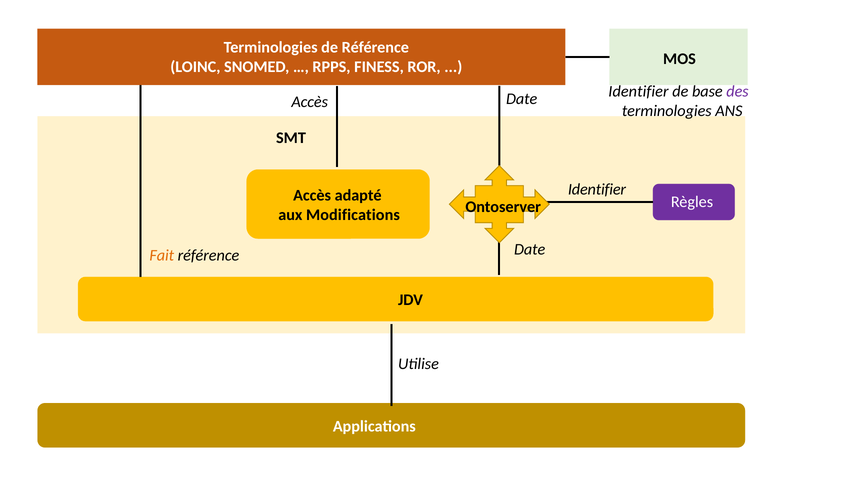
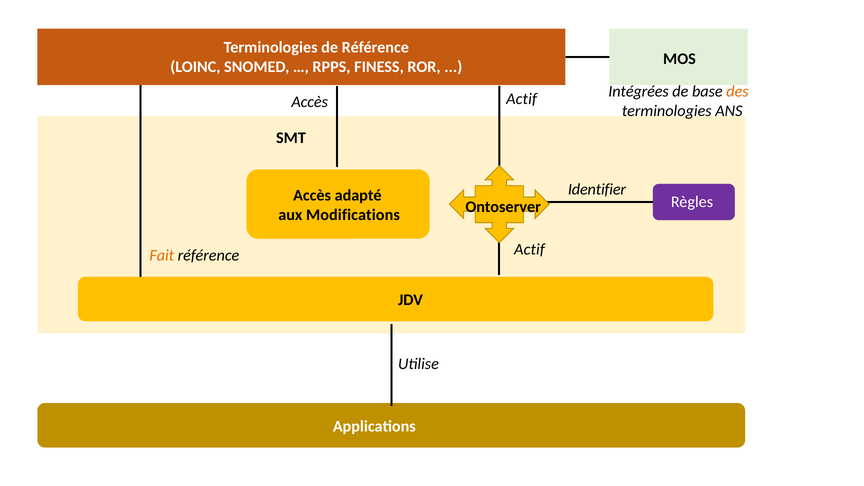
Identifier: Identifier -> Intégrées (639, 92)
des colour: purple -> orange (738, 92)
Date: Date -> Actif (522, 99)
Date: Date -> Actif (530, 249)
